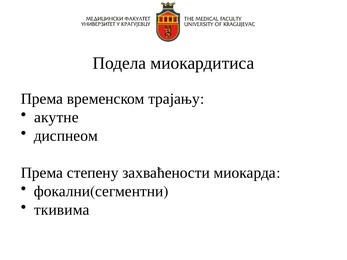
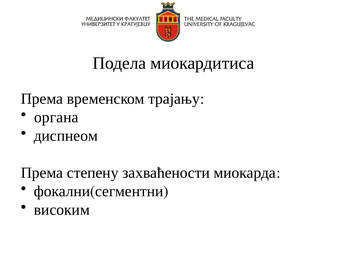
акутне: акутне -> органа (56, 117)
ткивима: ткивима -> високим (62, 210)
